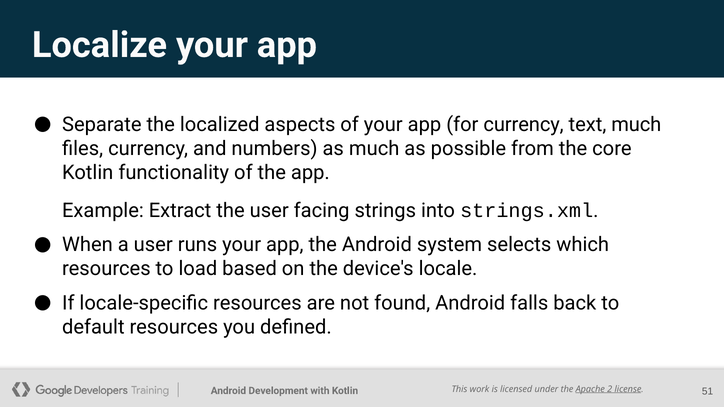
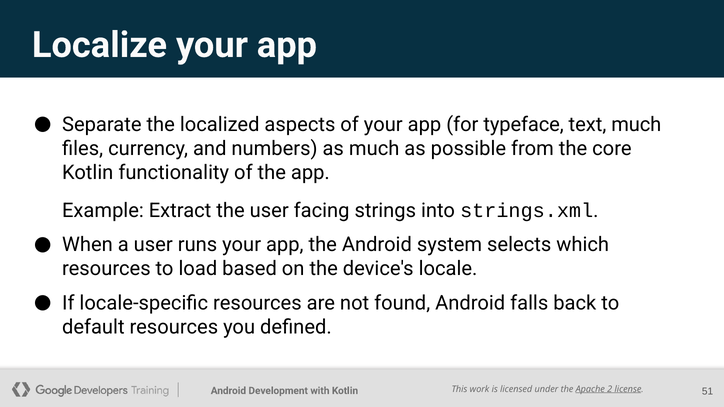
for currency: currency -> typeface (524, 125)
